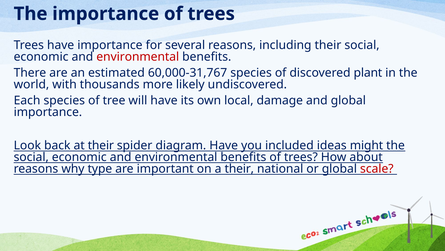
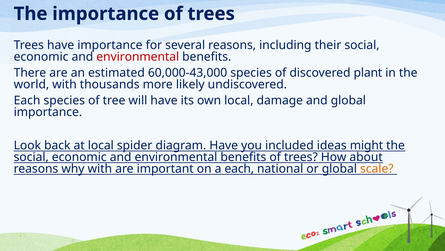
60,000-31,767: 60,000-31,767 -> 60,000-43,000 (188, 73)
at their: their -> local (101, 145)
why type: type -> with (100, 168)
a their: their -> each (239, 168)
scale colour: red -> orange (377, 168)
